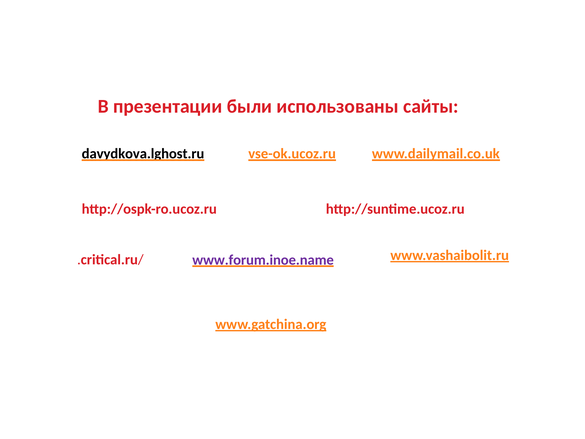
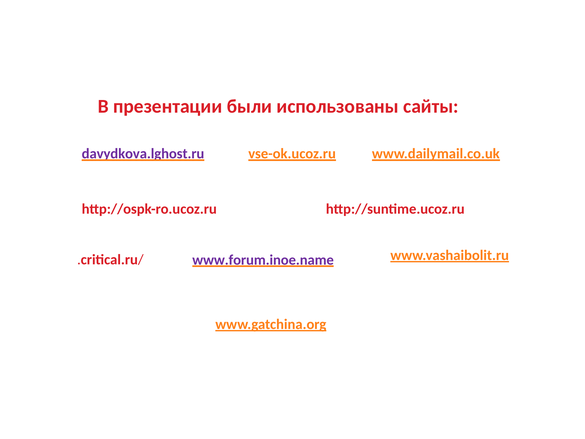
davydkova.lghost.ru colour: black -> purple (143, 154)
